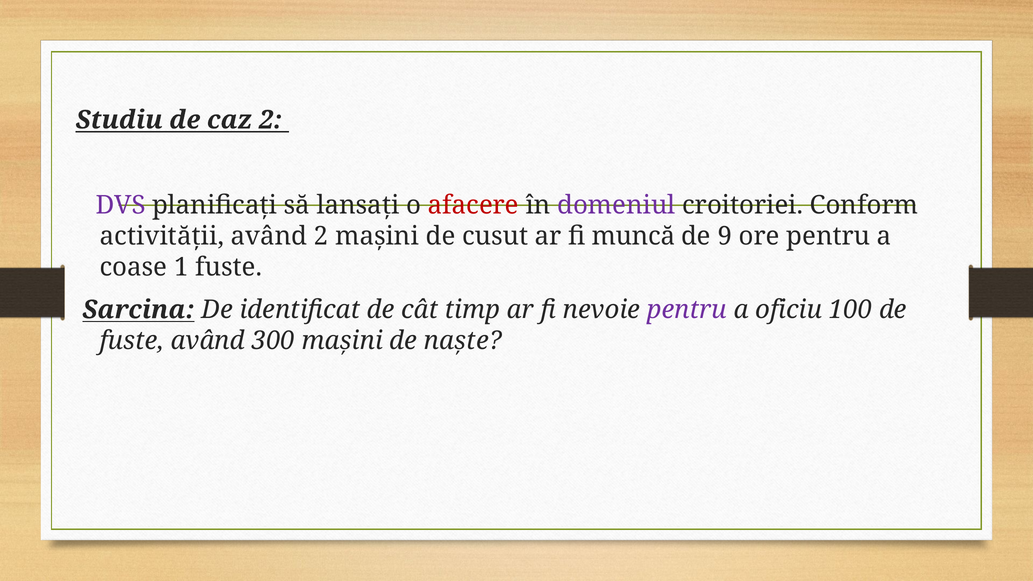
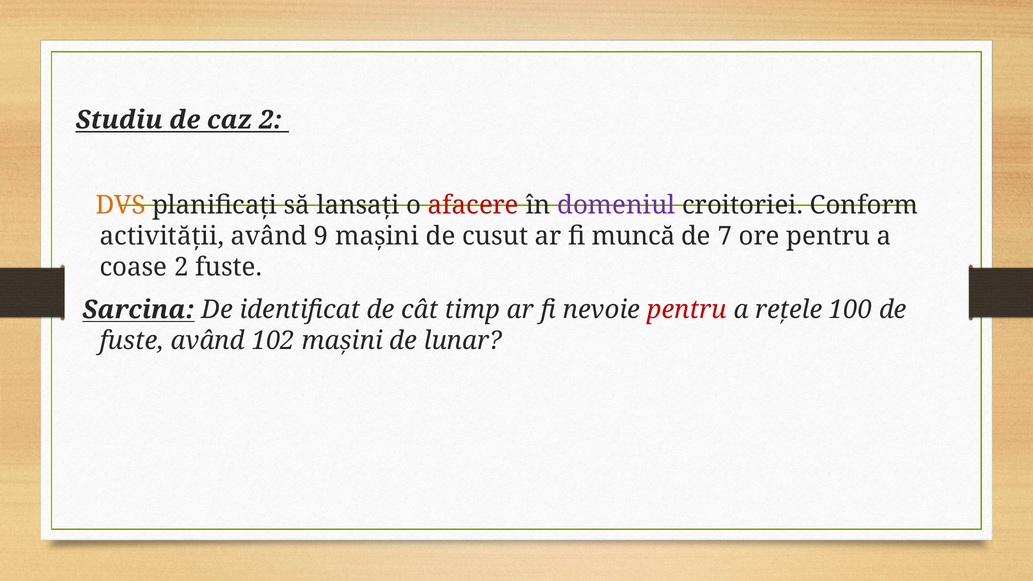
DVS colour: purple -> orange (121, 205)
având 2: 2 -> 9 (321, 236)
9: 9 -> 7 (725, 236)
coase 1: 1 -> 2 (181, 267)
pentru colour: purple -> red (687, 310)
oficiu: oficiu -> rețele (789, 310)
300: 300 -> 102 (273, 341)
naște: naște -> lunar (463, 341)
